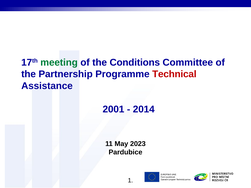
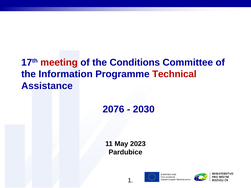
meeting colour: green -> red (59, 63)
Partnership: Partnership -> Information (66, 74)
2001: 2001 -> 2076 (113, 109)
2014: 2014 -> 2030 (144, 109)
